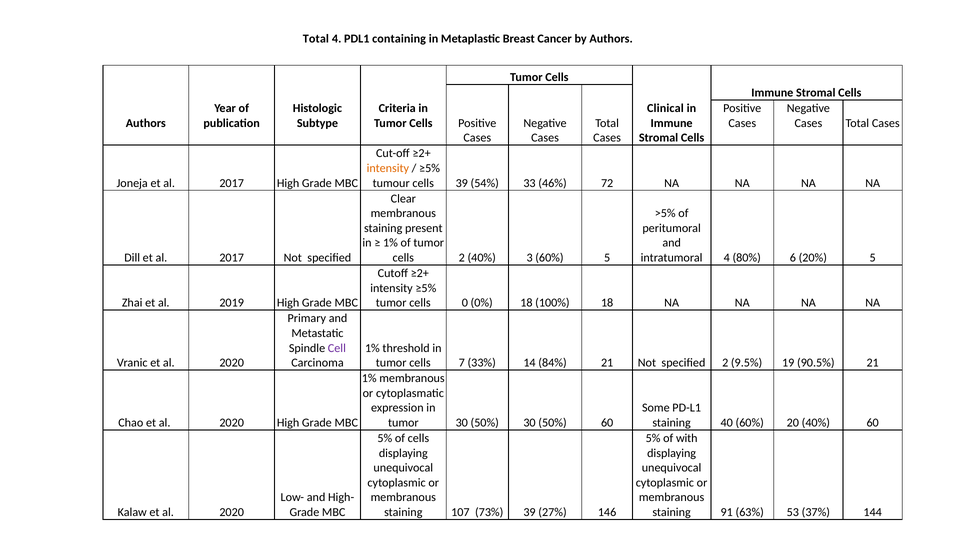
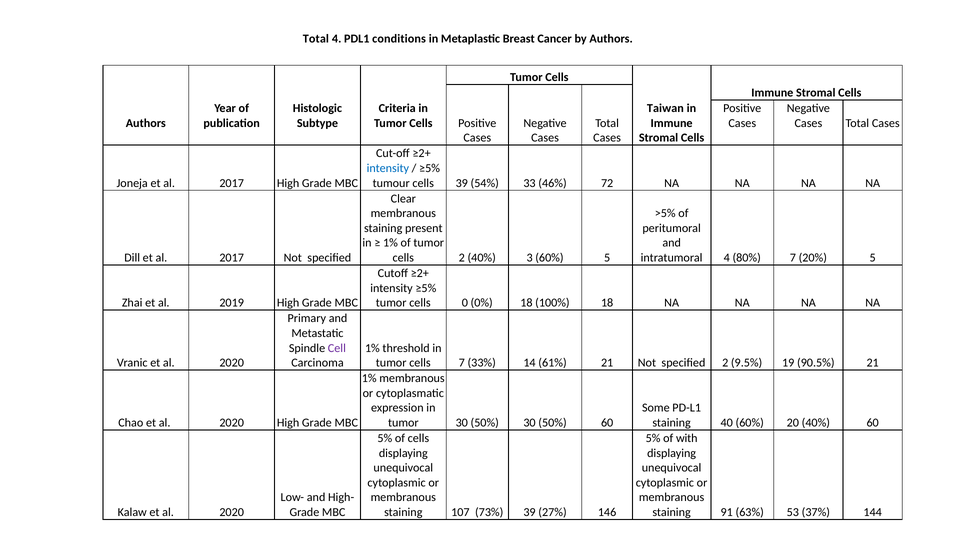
containing: containing -> conditions (399, 39)
Clinical: Clinical -> Taiwan (665, 108)
intensity colour: orange -> blue (388, 168)
80% 6: 6 -> 7 (793, 258)
84%: 84% -> 61% (553, 363)
